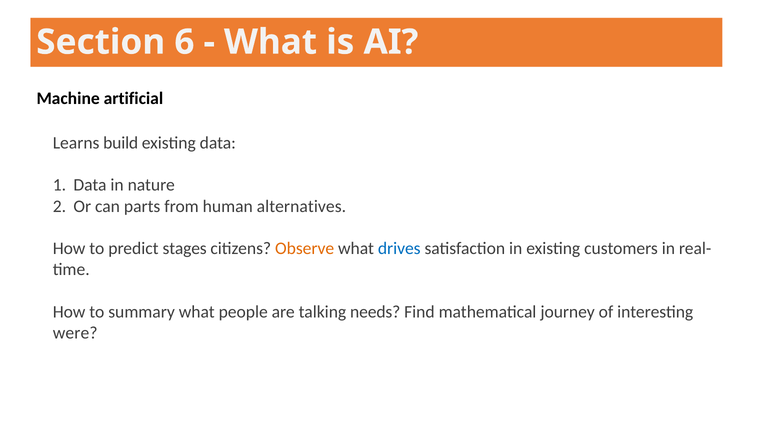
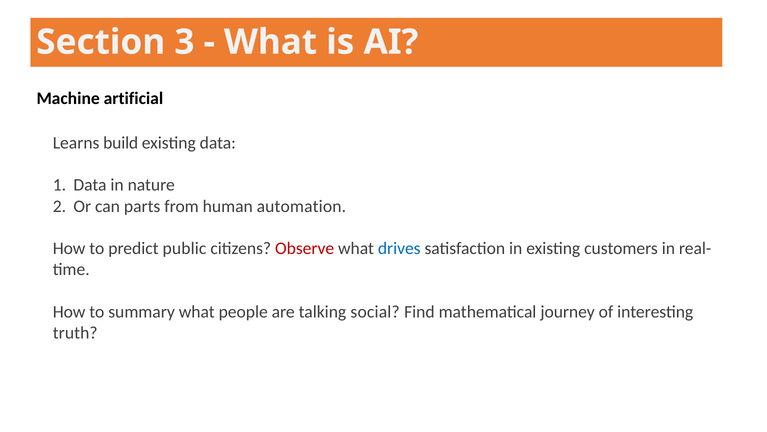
6: 6 -> 3 (184, 42)
alternatives: alternatives -> automation (301, 206)
stages: stages -> public (184, 248)
Observe colour: orange -> red (305, 248)
needs: needs -> social (375, 311)
were: were -> truth (75, 333)
